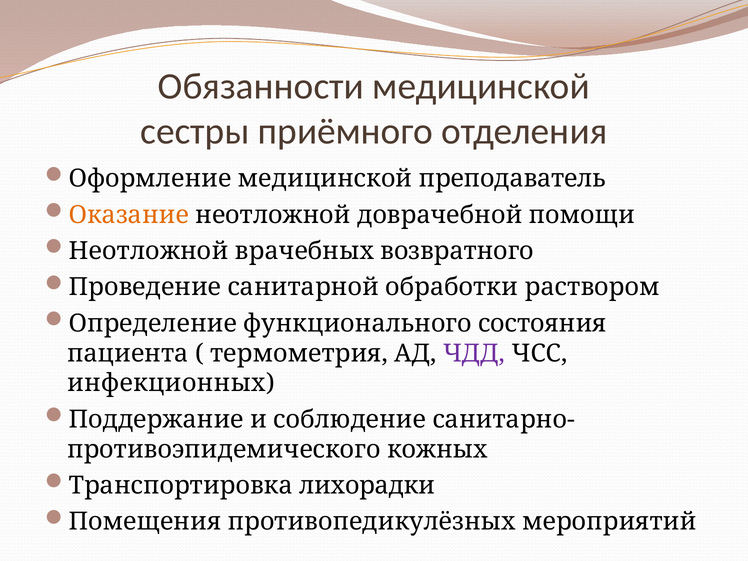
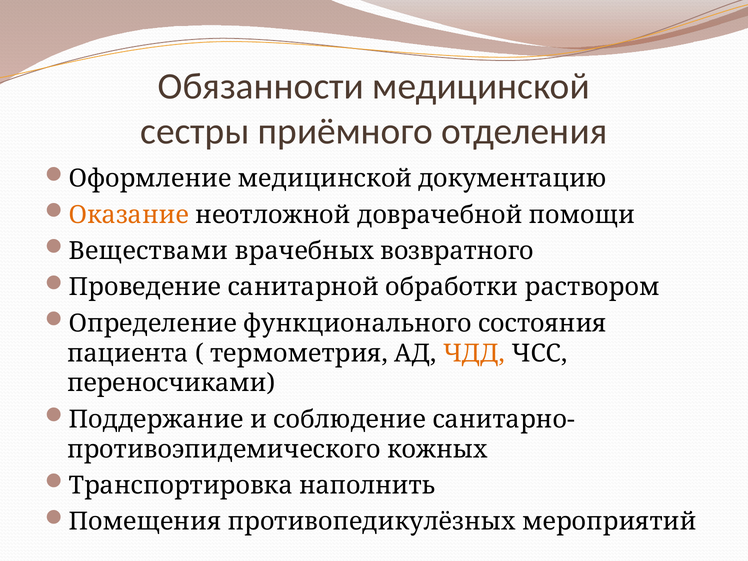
преподаватель: преподаватель -> документацию (512, 179)
Неотложной: Неотложной -> Веществами (148, 251)
ЧДД colour: purple -> orange (474, 353)
инфекционных: инфекционных -> переносчиками (171, 383)
лихорадки: лихорадки -> наполнить (367, 485)
